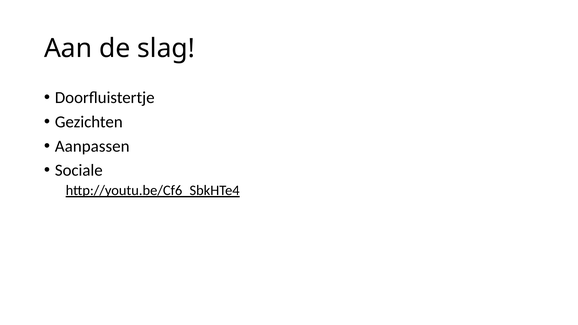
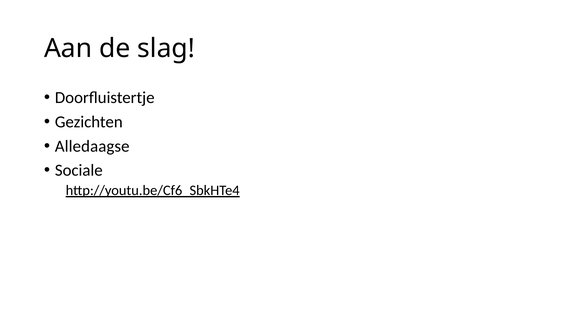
Aanpassen: Aanpassen -> Alledaagse (92, 146)
